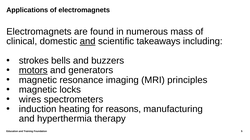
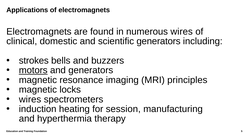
numerous mass: mass -> wires (182, 32)
and underline: present -> none (88, 41)
scientific takeaways: takeaways -> generators (159, 41)
reasons: reasons -> session (123, 110)
